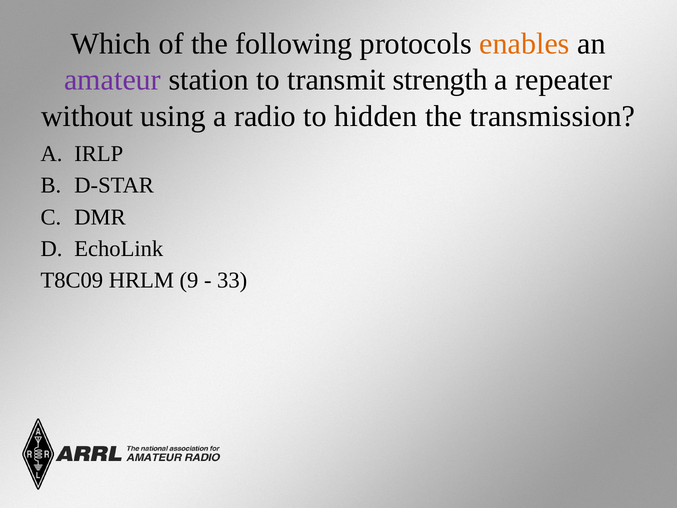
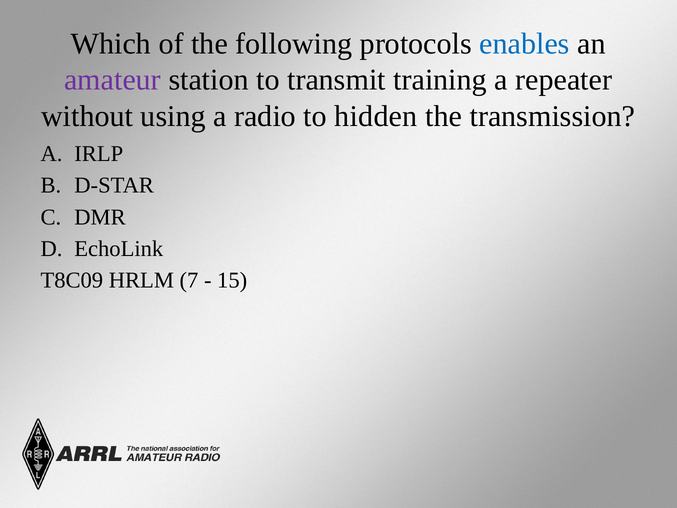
enables colour: orange -> blue (525, 44)
strength: strength -> training (440, 80)
9: 9 -> 7 (189, 280)
33: 33 -> 15 (232, 280)
